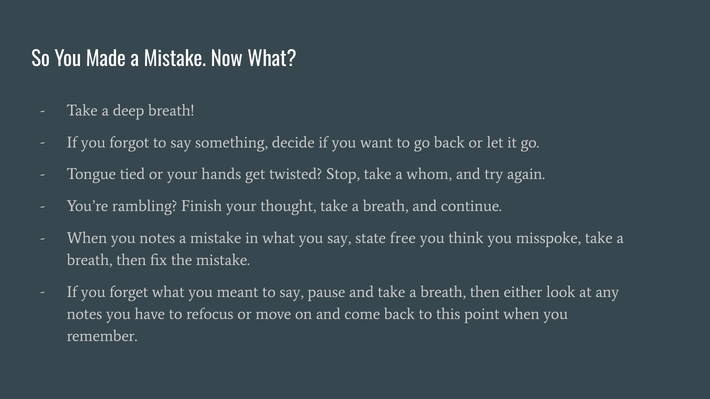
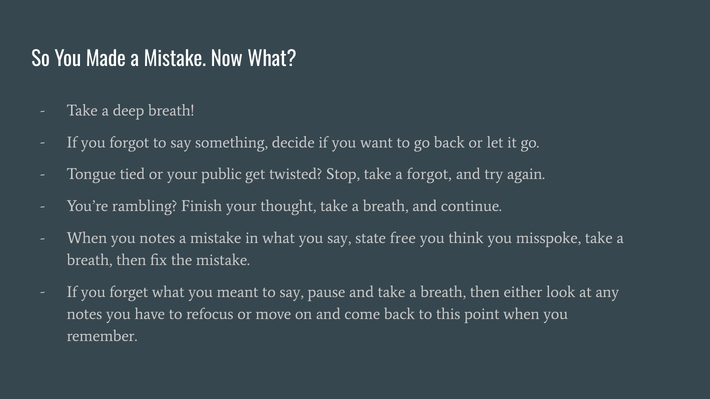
hands: hands -> public (221, 174)
a whom: whom -> forgot (429, 174)
